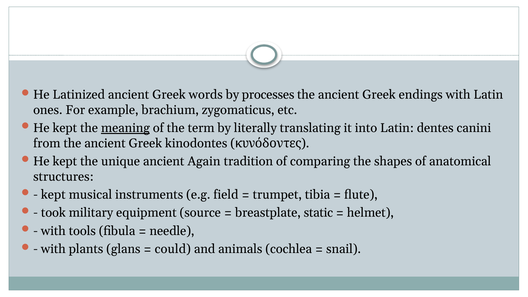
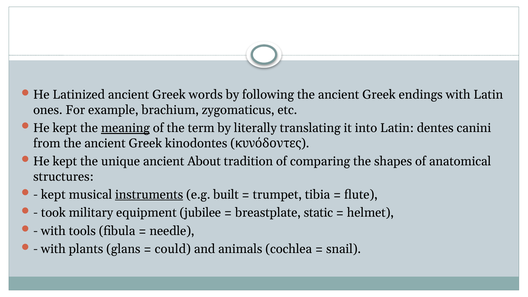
processes: processes -> following (268, 95)
Again: Again -> About (204, 161)
instruments underline: none -> present (149, 195)
field: field -> built (226, 195)
source: source -> jubilee (200, 213)
